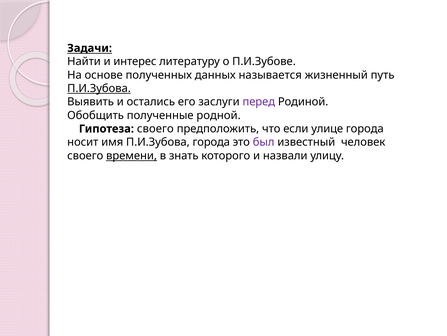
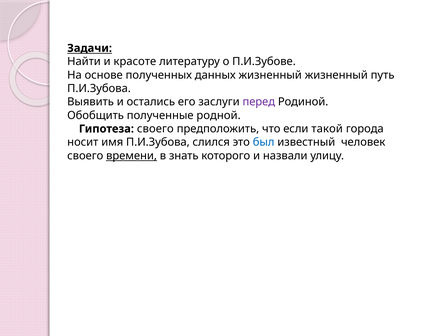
интерес: интерес -> красоте (135, 61)
данных называется: называется -> жизненный (270, 75)
П.И.Зубова underline: present -> none (99, 88)
улице: улице -> такой (327, 129)
П.И.Зубова города: города -> слился (211, 142)
был colour: purple -> blue (264, 142)
